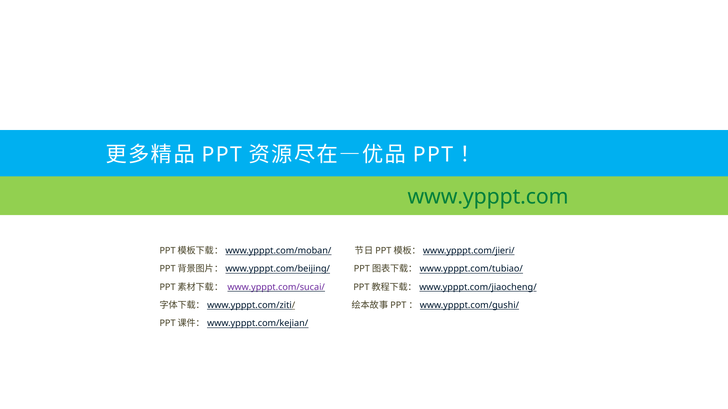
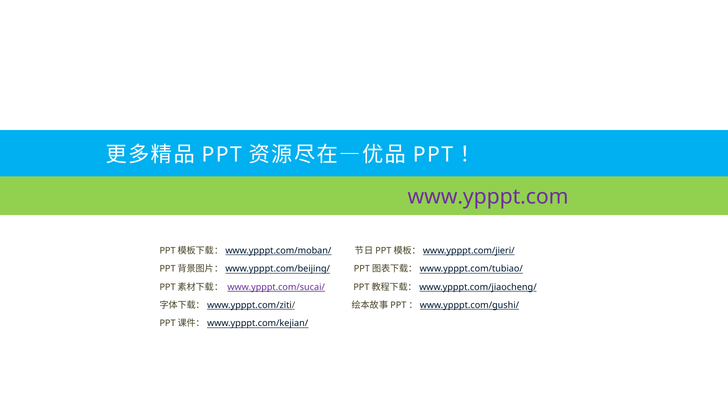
www.ypppt.com colour: green -> purple (488, 197)
